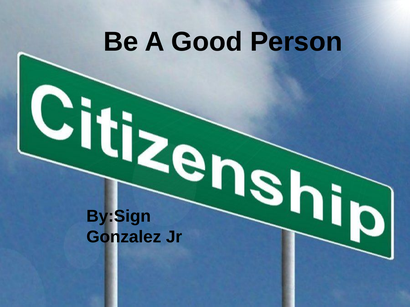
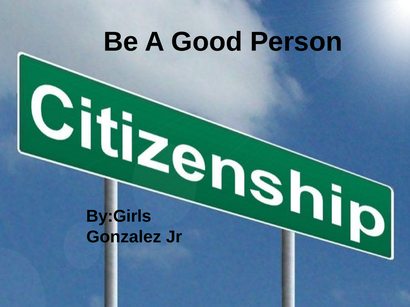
By:Sign: By:Sign -> By:Girls (119, 217)
